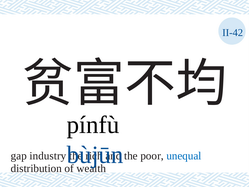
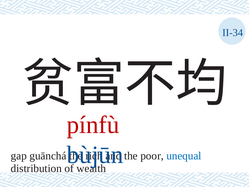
II-42: II-42 -> II-34 (233, 33)
pínfù colour: black -> red (93, 125)
industry: industry -> guānchá (48, 156)
